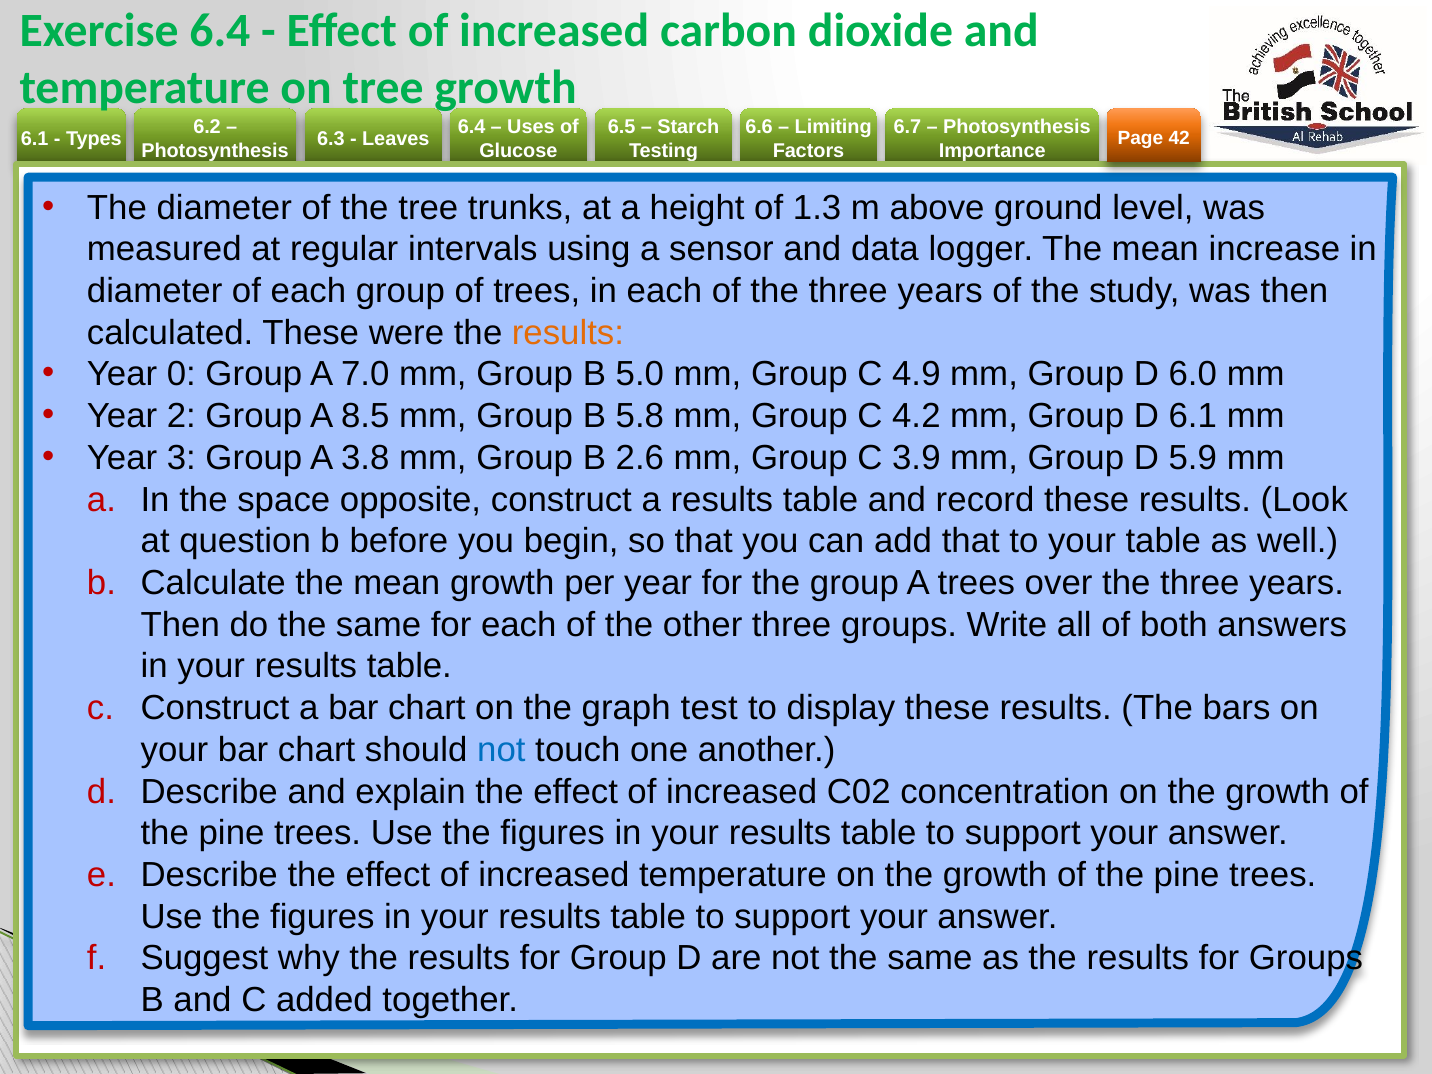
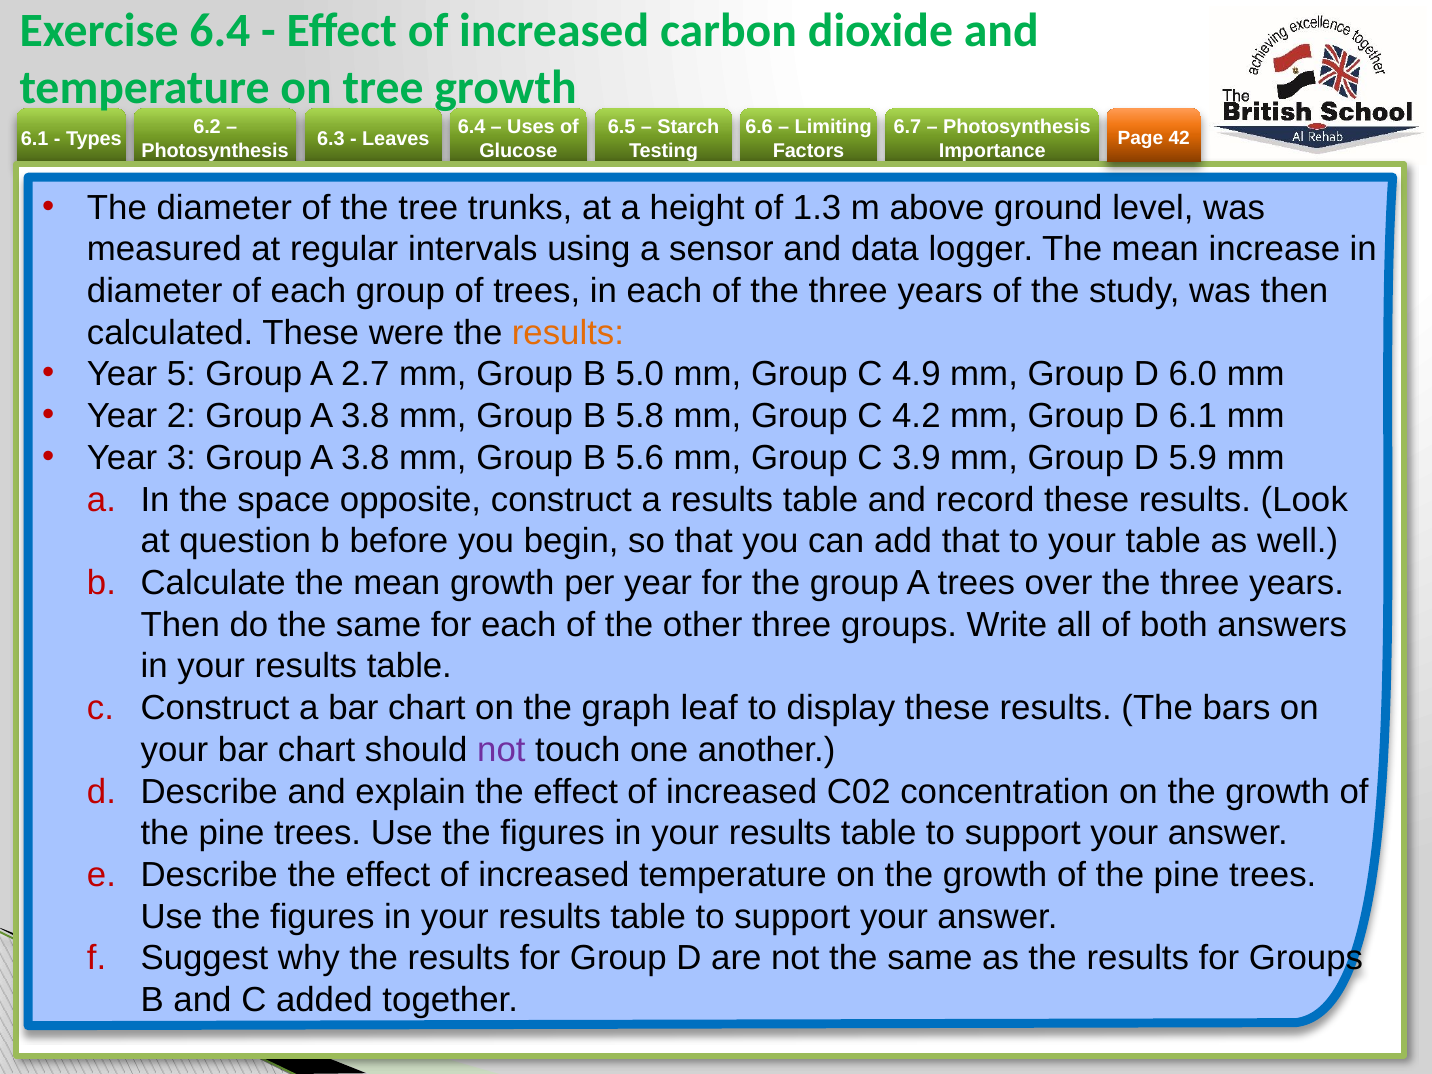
0: 0 -> 5 (181, 374)
7.0: 7.0 -> 2.7 (365, 374)
2 Group A 8.5: 8.5 -> 3.8 (365, 416)
2.6: 2.6 -> 5.6 (640, 458)
test: test -> leaf (709, 708)
not colour: blue -> purple (501, 750)
